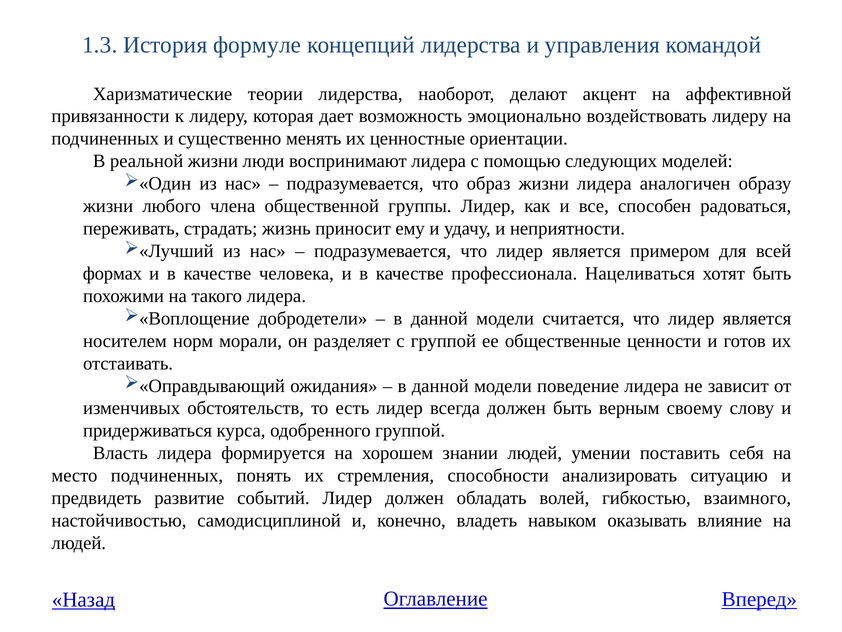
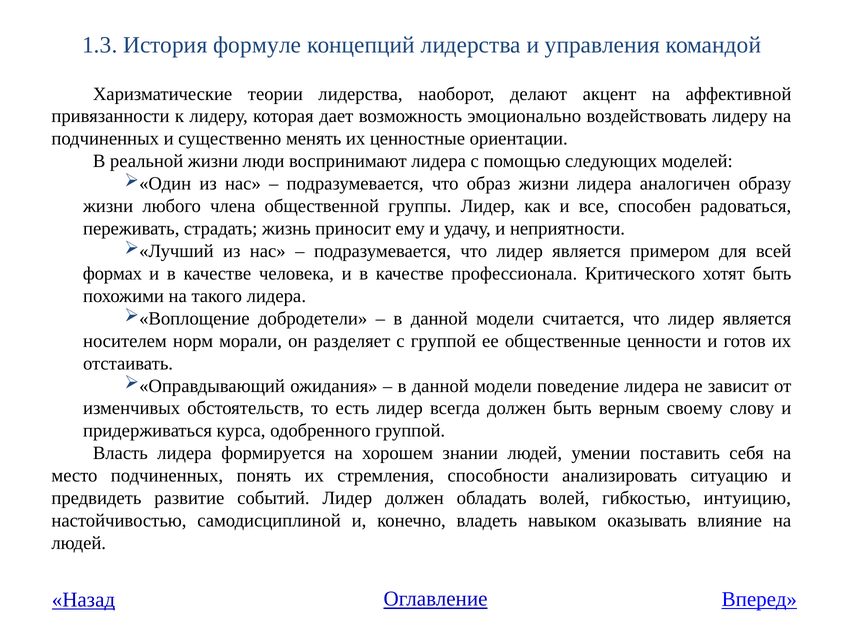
Нацеливаться: Нацеливаться -> Критического (640, 273)
взаимного: взаимного -> интуицию (747, 498)
